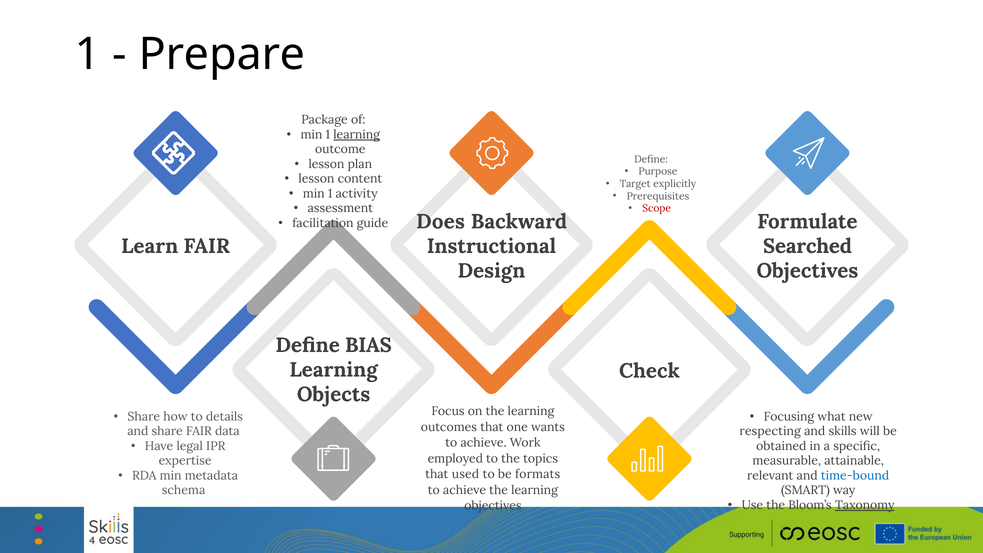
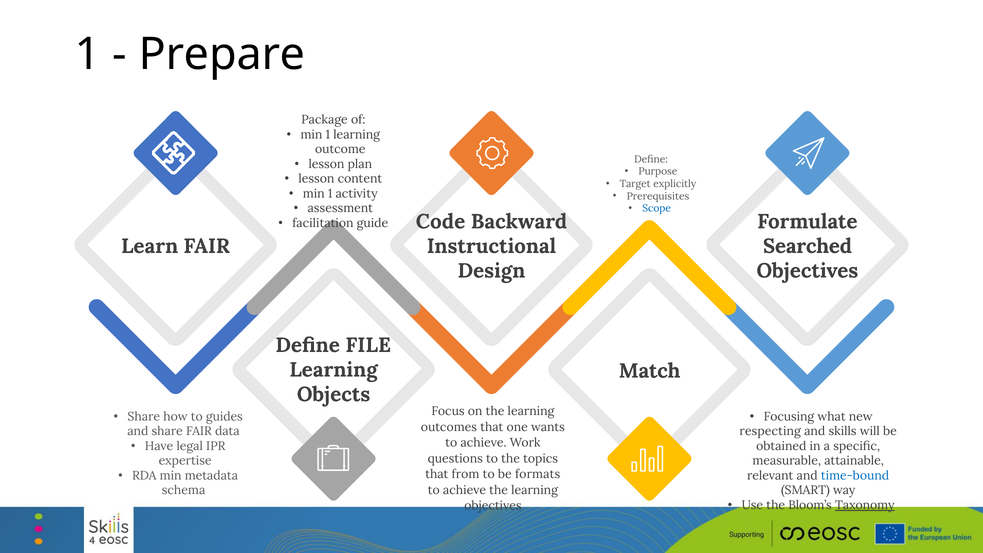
learning underline: present -> none (357, 135)
Scope colour: red -> blue (657, 208)
Does: Does -> Code (441, 222)
BIAS: BIAS -> FILE (368, 345)
Check: Check -> Match (650, 371)
details: details -> guides (224, 417)
employed: employed -> questions (455, 459)
used: used -> from (466, 474)
